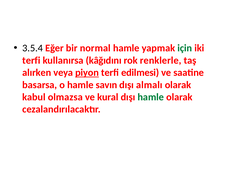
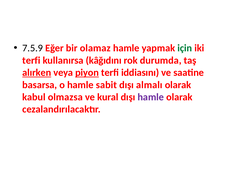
3.5.4: 3.5.4 -> 7.5.9 (33, 48)
normal: normal -> olamaz (95, 48)
renklerle: renklerle -> durumda (161, 60)
alırken underline: none -> present (37, 72)
edilmesi: edilmesi -> iddiasını (140, 72)
savın: savın -> sabit (106, 85)
hamle colour: green -> purple (151, 97)
